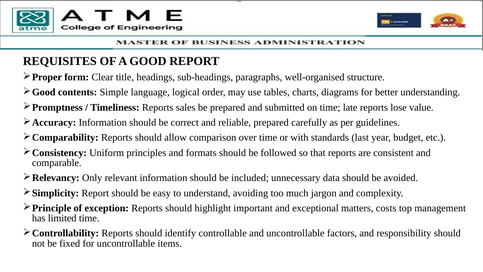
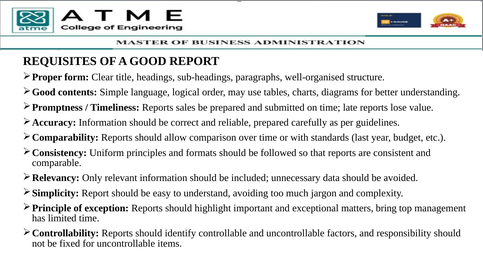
costs: costs -> bring (386, 208)
